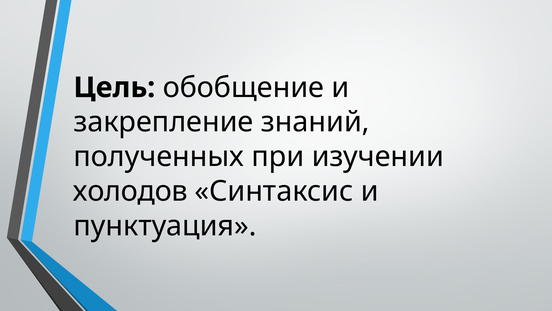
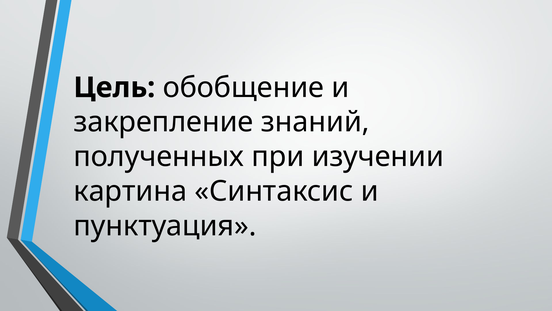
холодов: холодов -> картина (130, 191)
